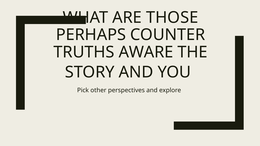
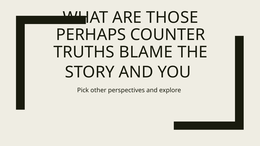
AWARE: AWARE -> BLAME (146, 52)
